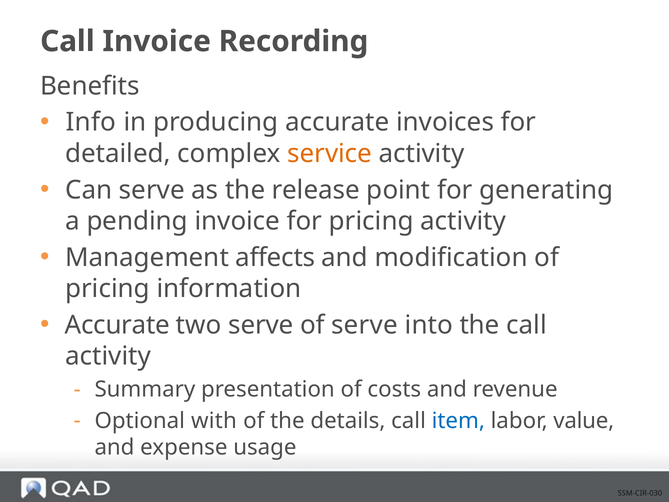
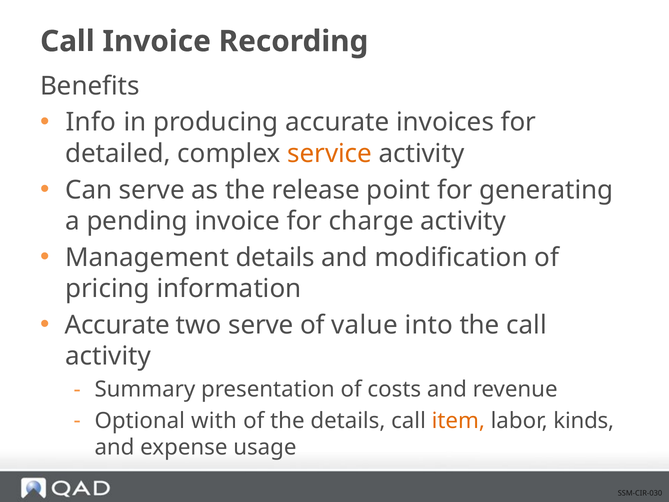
for pricing: pricing -> charge (371, 221)
Management affects: affects -> details (275, 257)
of serve: serve -> value (365, 325)
item colour: blue -> orange (458, 420)
value: value -> kinds (584, 420)
